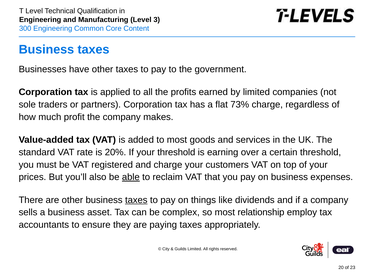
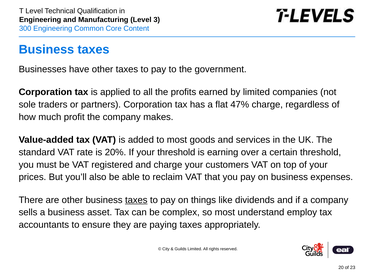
73%: 73% -> 47% (240, 105)
able underline: present -> none (131, 177)
relationship: relationship -> understand (261, 213)
